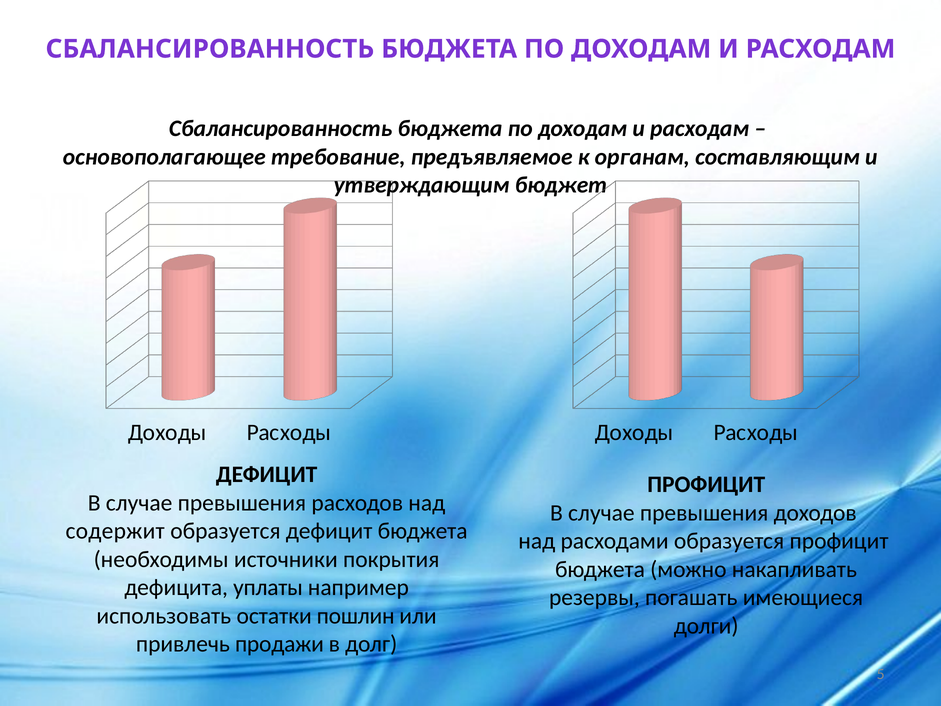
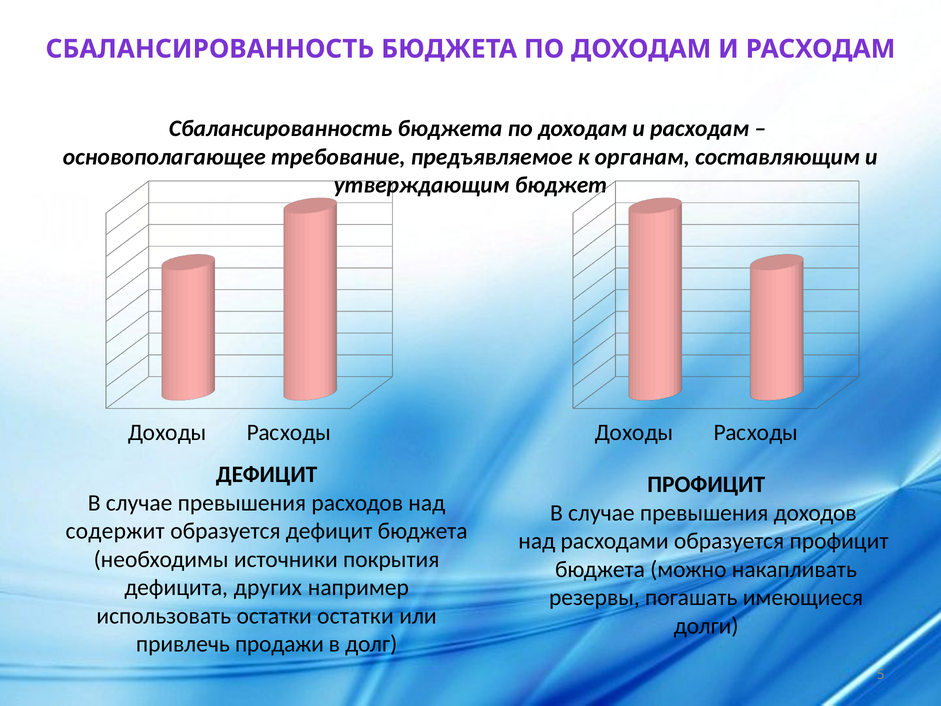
уплаты: уплаты -> других (268, 587)
остатки пошлин: пошлин -> остатки (355, 616)
